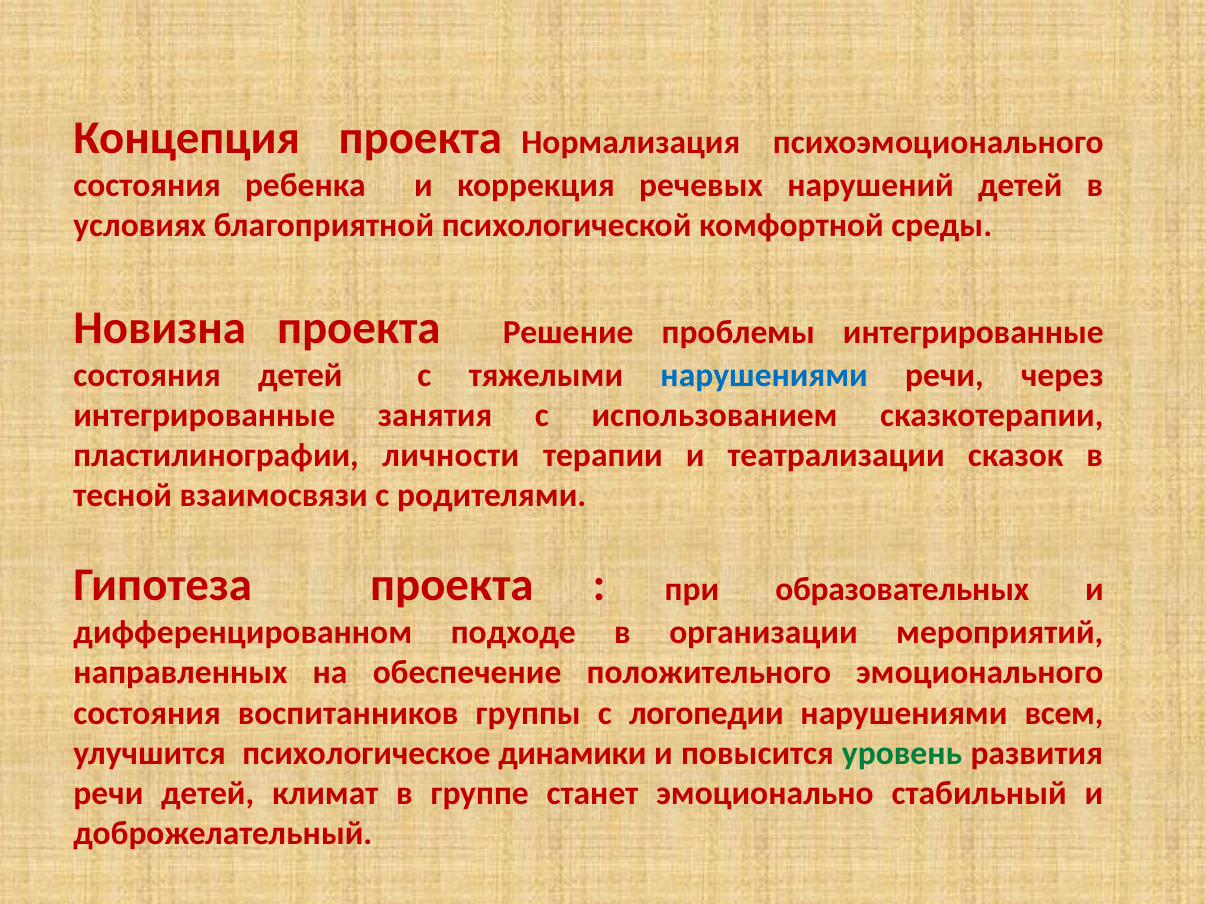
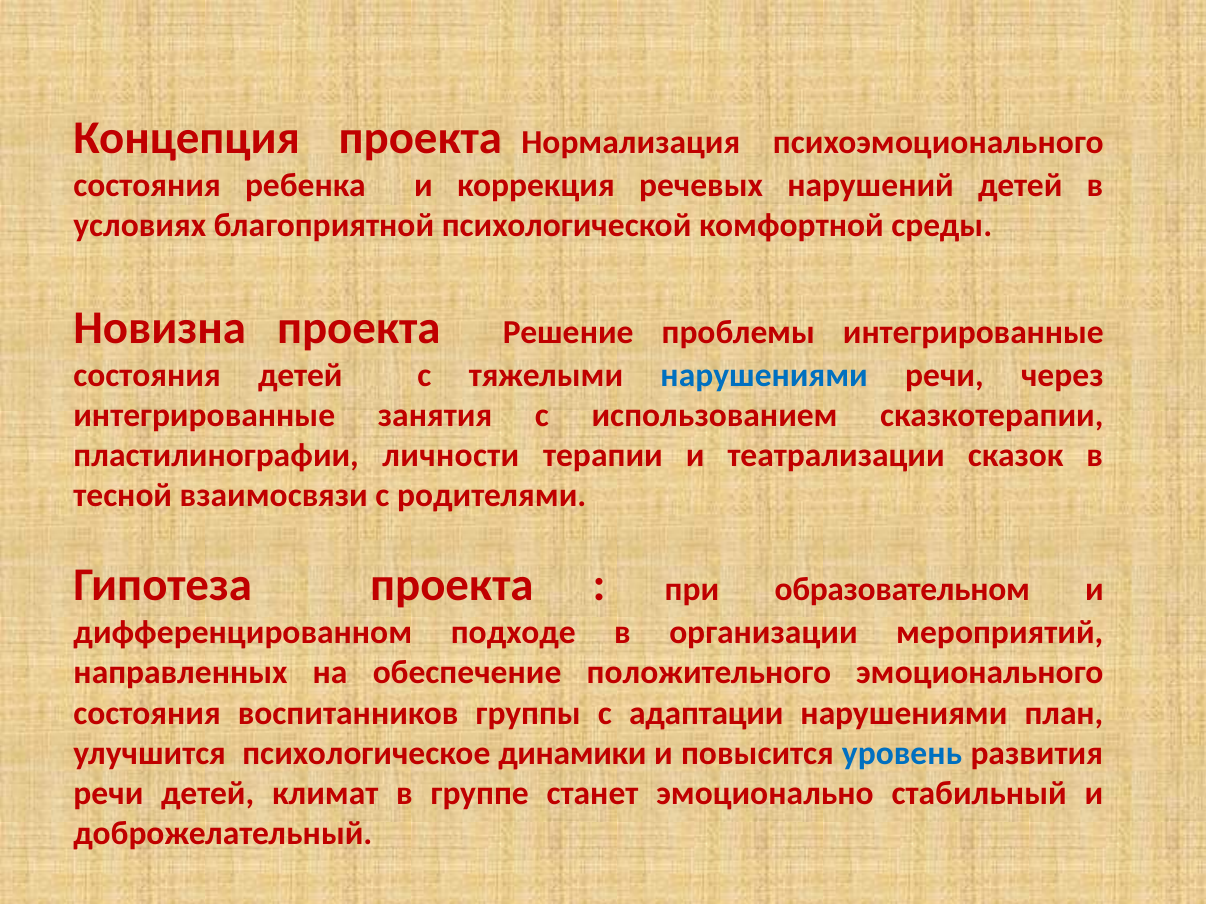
образовательных: образовательных -> образовательном (902, 590)
логопедии: логопедии -> адаптации (706, 713)
всем: всем -> план (1064, 713)
уровень colour: green -> blue (902, 754)
